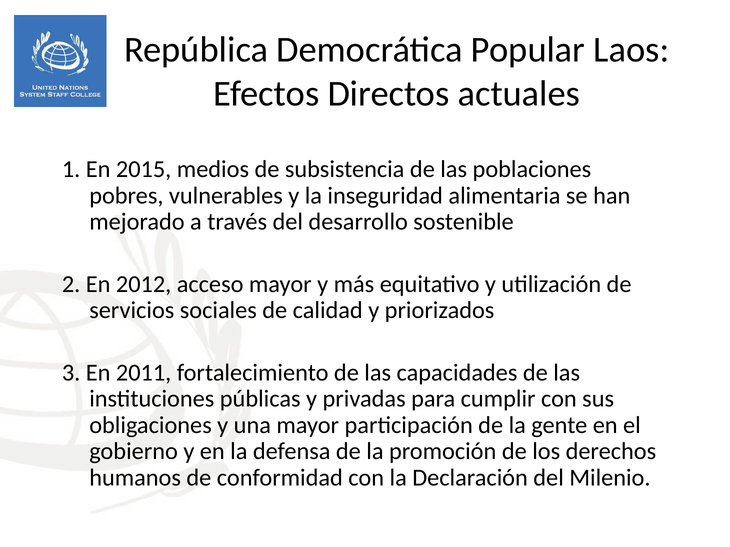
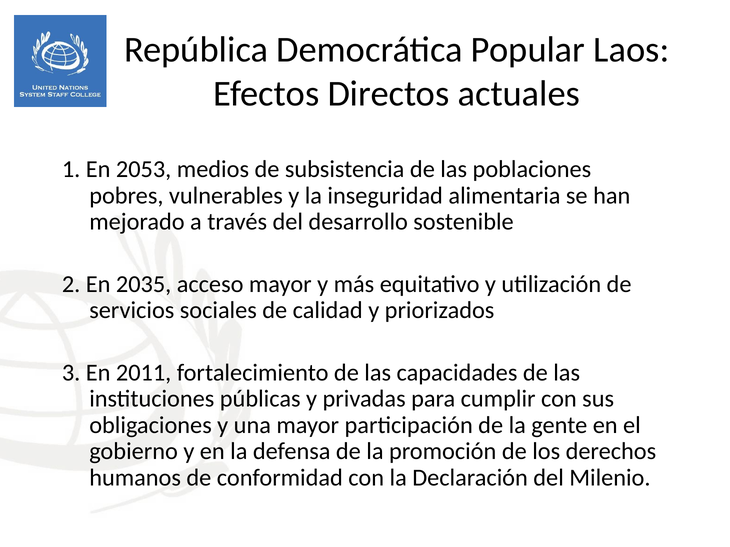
2015: 2015 -> 2053 (144, 170)
2012: 2012 -> 2035 (144, 284)
